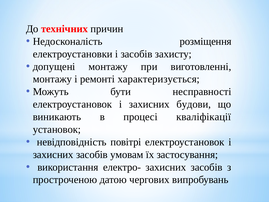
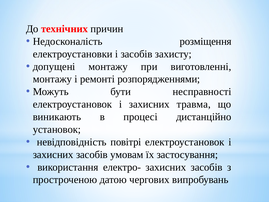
характеризується: характеризується -> розпорядженнями (159, 79)
будови: будови -> травма (194, 104)
кваліфікації: кваліфікації -> дистанційно (204, 117)
